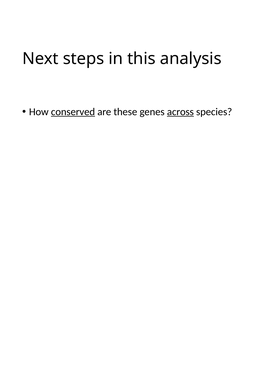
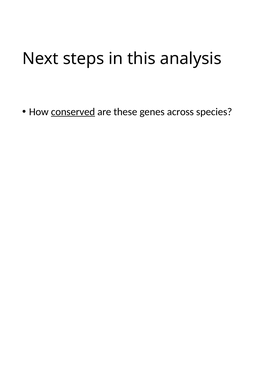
across underline: present -> none (180, 112)
